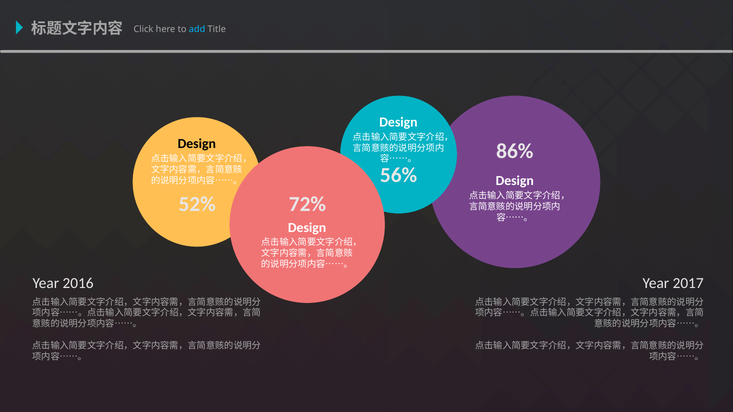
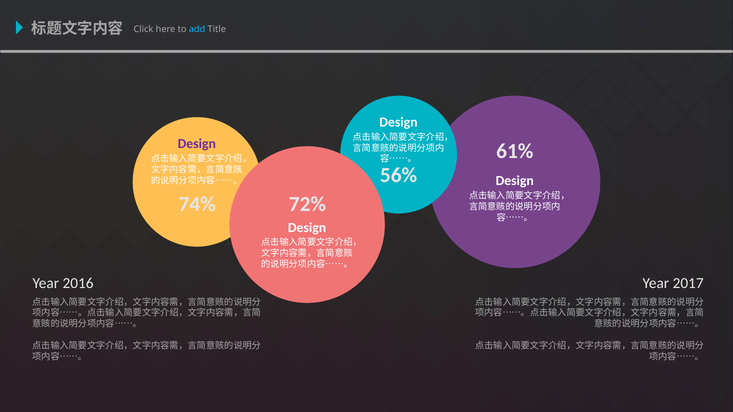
Design colour: black -> purple (197, 144)
86%: 86% -> 61% (515, 151)
52%: 52% -> 74% (197, 204)
